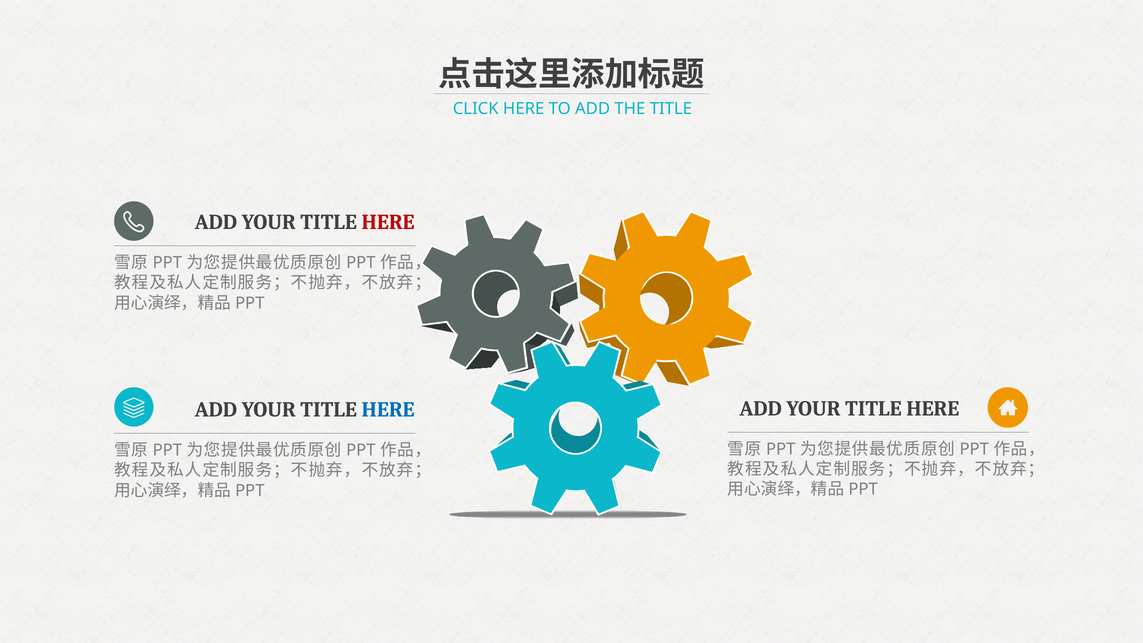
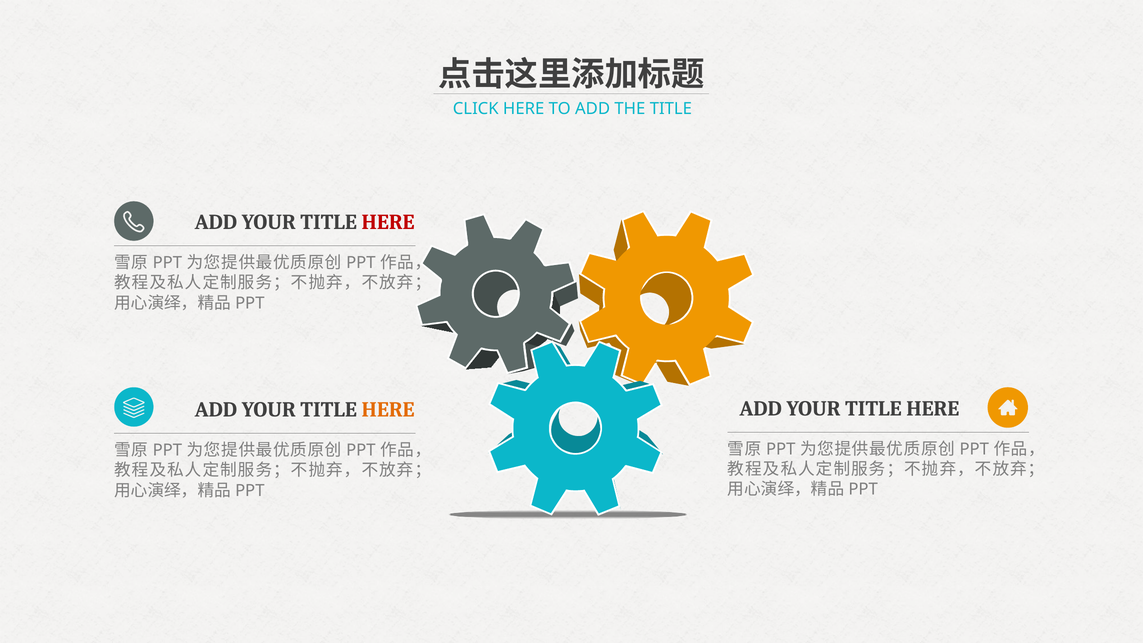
HERE colour: blue -> orange (388, 410)
